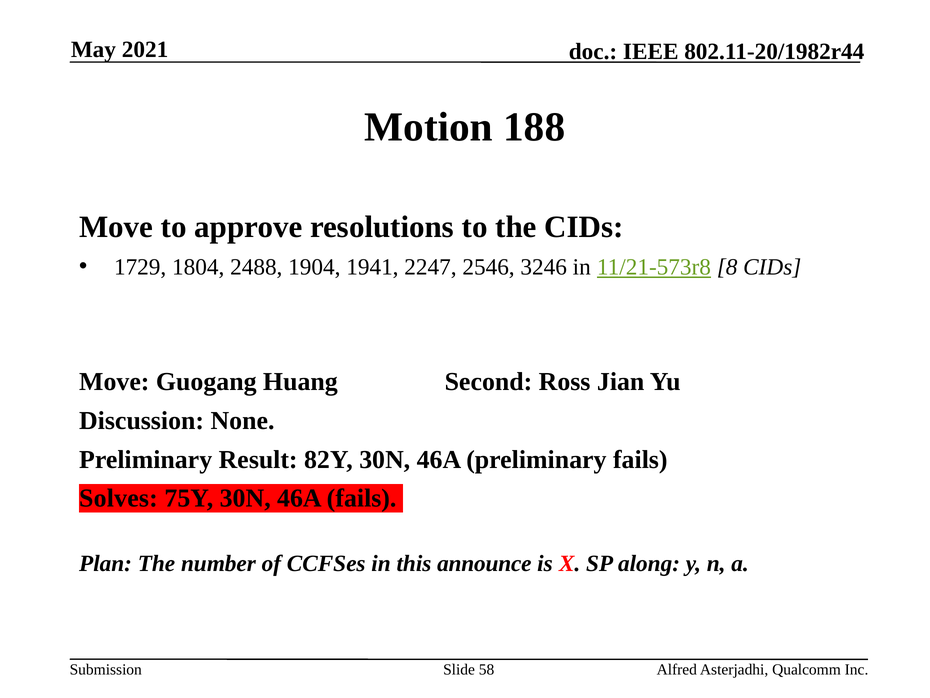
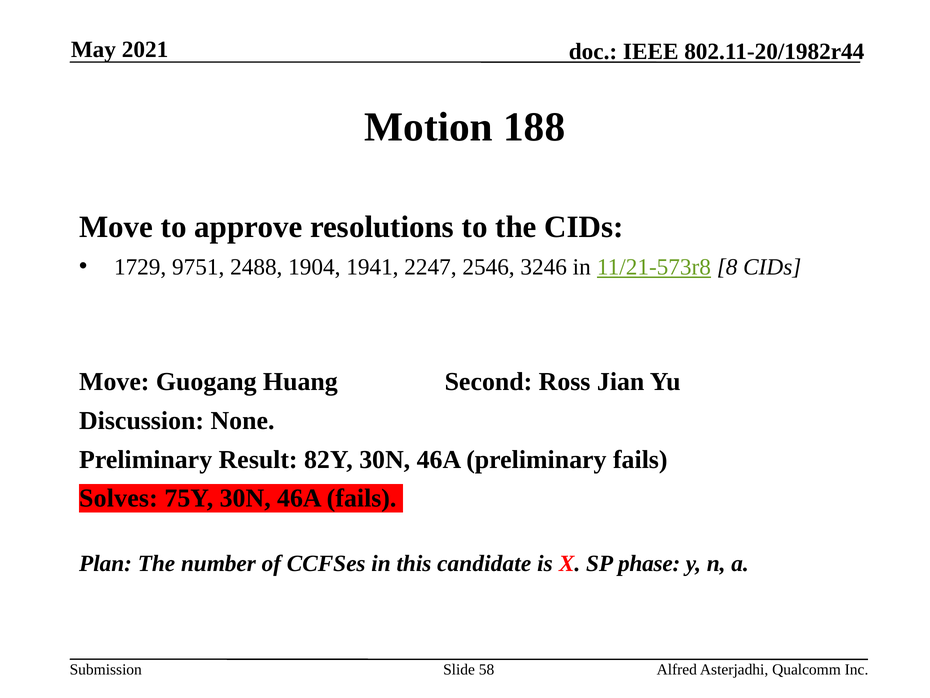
1804: 1804 -> 9751 (198, 267)
announce: announce -> candidate (484, 563)
along: along -> phase (649, 563)
